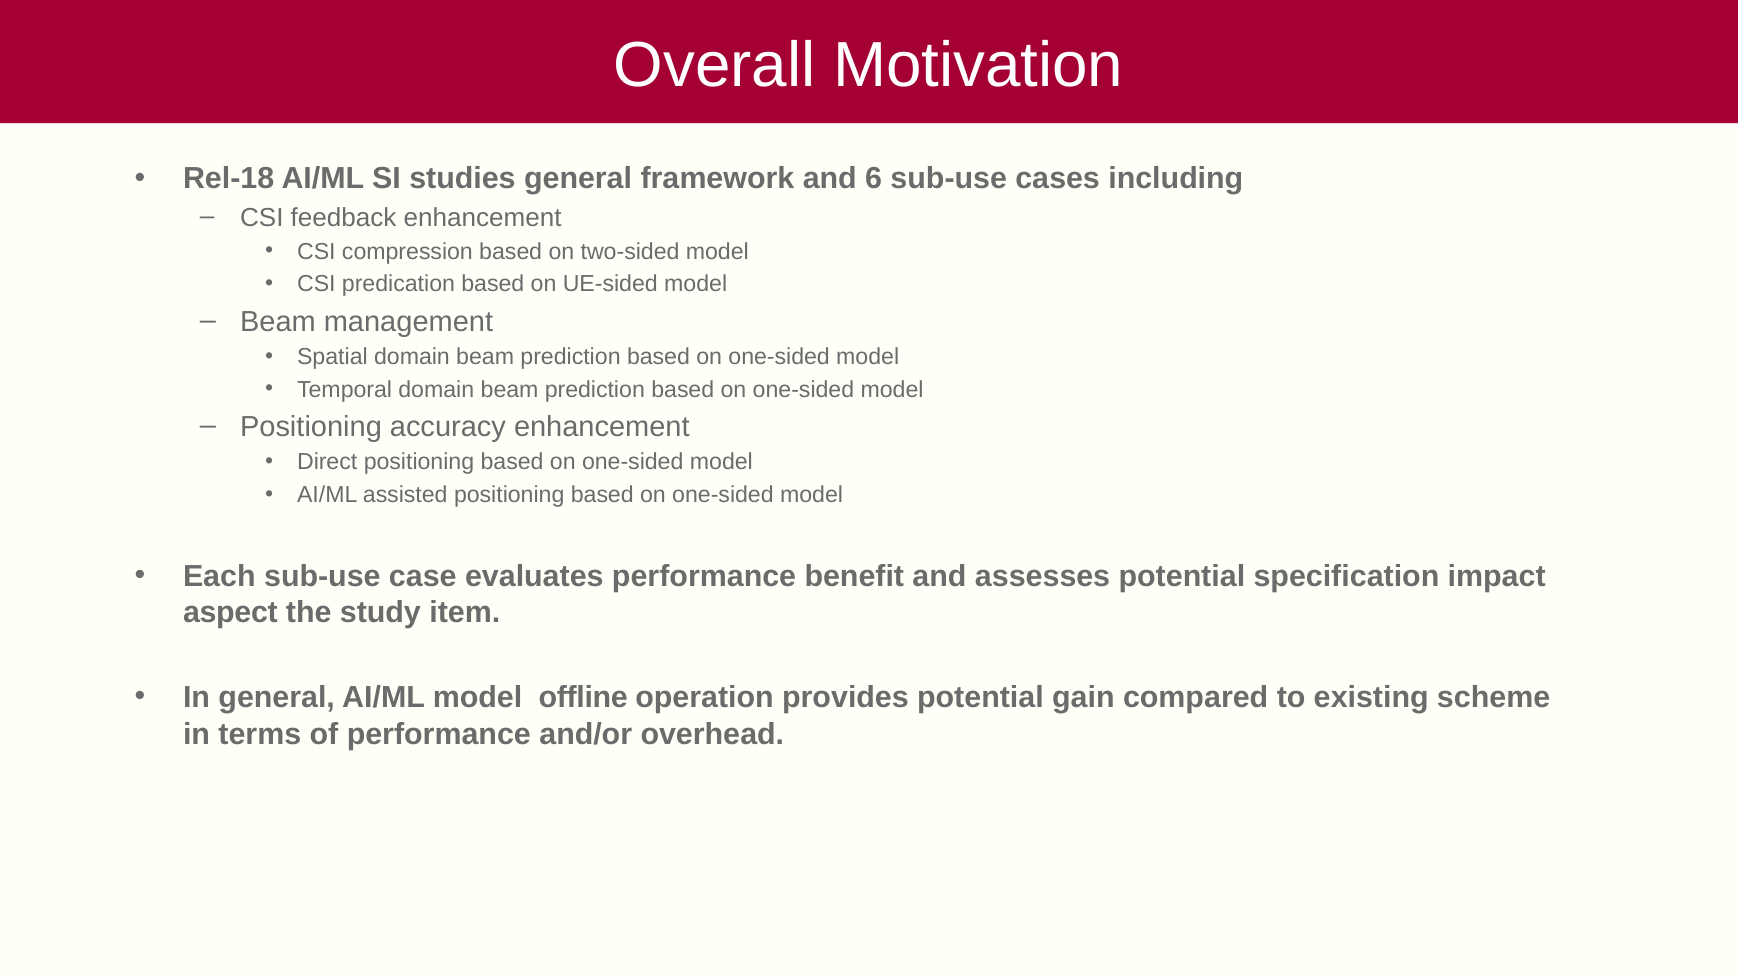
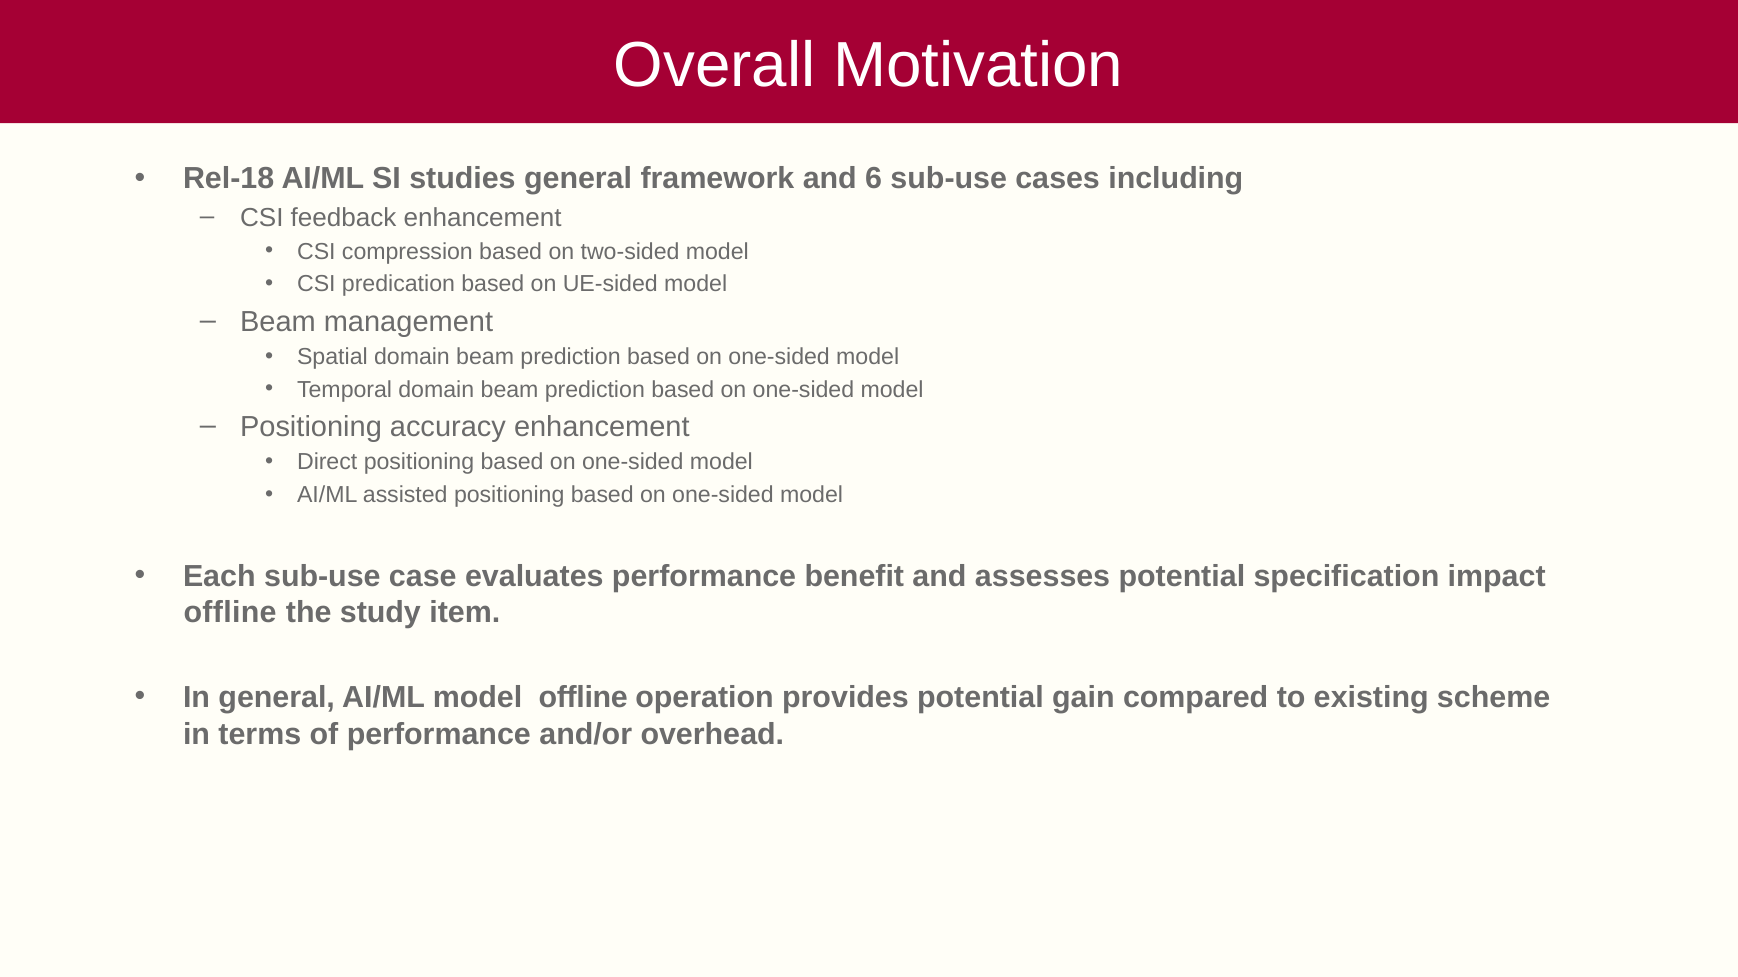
aspect: aspect -> offline (230, 613)
